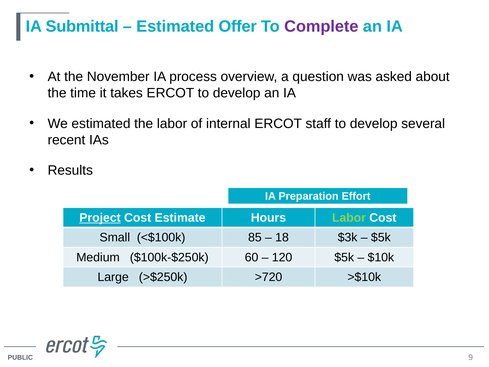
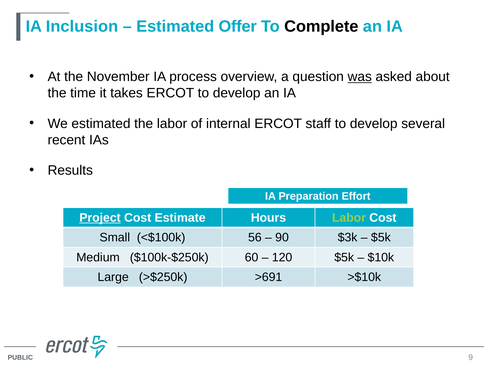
Submittal: Submittal -> Inclusion (82, 27)
Complete colour: purple -> black (321, 27)
was underline: none -> present (360, 77)
85: 85 -> 56 (255, 237)
18: 18 -> 90 (282, 237)
>720: >720 -> >691 (269, 277)
